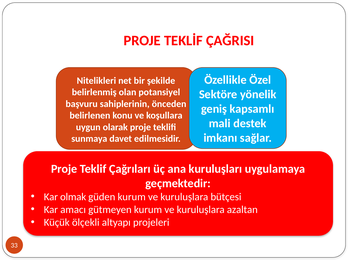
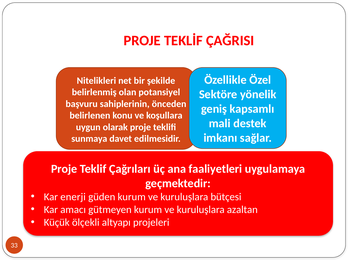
kuruluşları: kuruluşları -> faaliyetleri (215, 169)
olmak: olmak -> enerji (73, 197)
